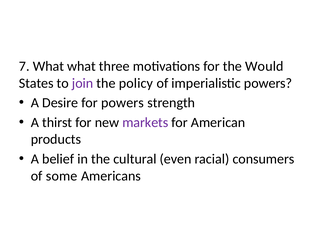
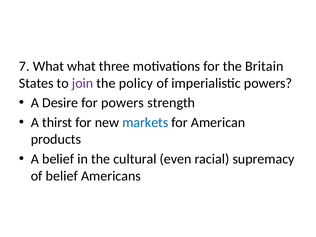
Would: Would -> Britain (264, 66)
markets colour: purple -> blue (145, 122)
consumers: consumers -> supremacy (263, 159)
of some: some -> belief (62, 176)
